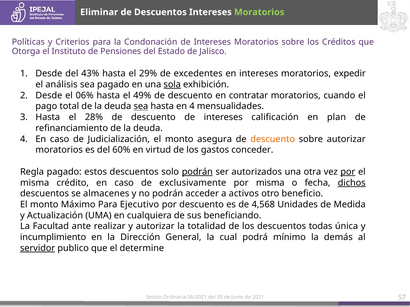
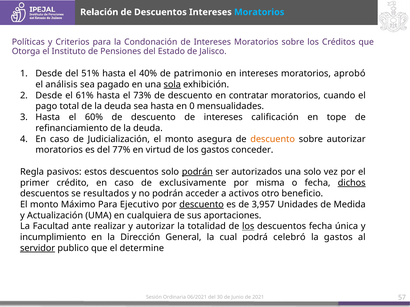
Eliminar: Eliminar -> Relación (99, 12)
Moratorios colour: light green -> light blue (259, 12)
43%: 43% -> 51% (90, 74)
29%: 29% -> 40% (148, 74)
excedentes: excedentes -> patrimonio (198, 74)
expedir: expedir -> aprobó (350, 74)
06%: 06% -> 61% (85, 96)
49%: 49% -> 73% (142, 96)
sea underline: present -> none (141, 106)
en 4: 4 -> 0 (192, 106)
28%: 28% -> 60% (94, 117)
plan: plan -> tope (337, 117)
60%: 60% -> 77% (121, 150)
Regla pagado: pagado -> pasivos (64, 172)
una otra: otra -> solo (312, 172)
por underline: present -> none (348, 172)
misma: misma -> primer (35, 183)
almacenes: almacenes -> resultados (106, 194)
descuento underline: none -> present (202, 205)
4,568: 4,568 -> 3,957 (263, 205)
beneficiando: beneficiando -> aportaciones (233, 216)
los underline: none -> present (248, 227)
descuentos todas: todas -> fecha (321, 227)
mínimo: mínimo -> celebró (289, 238)
la demás: demás -> gastos (338, 238)
